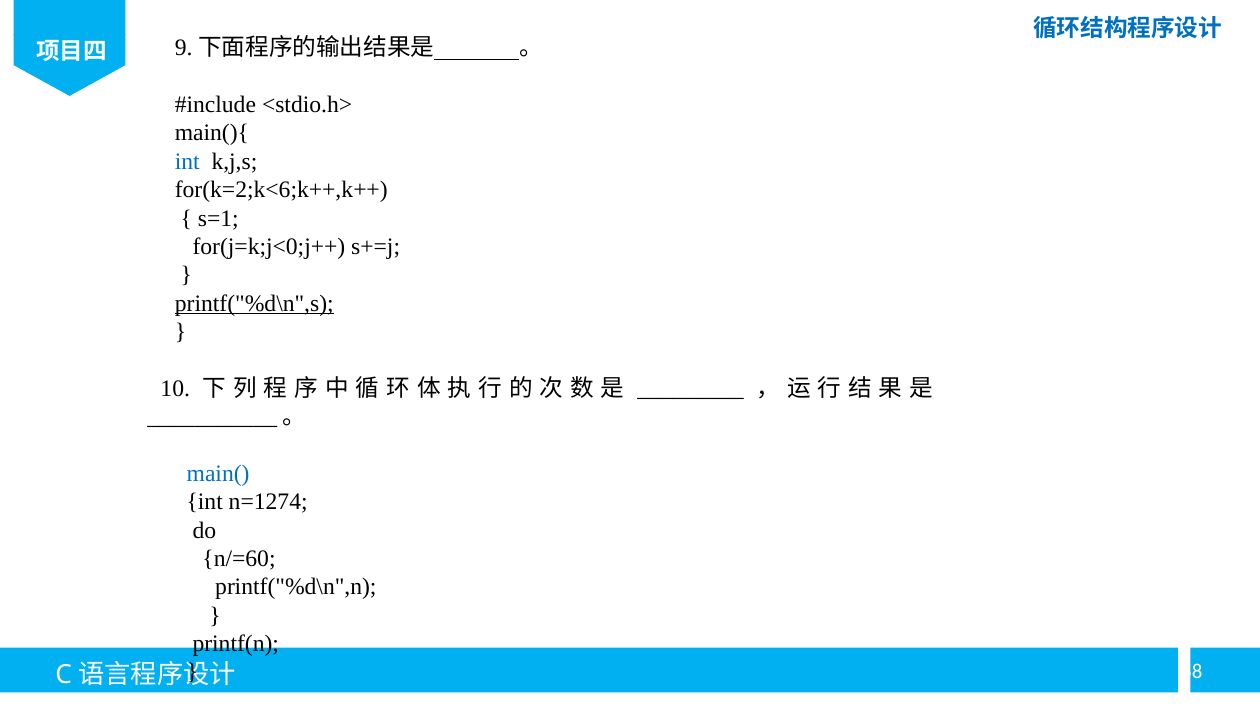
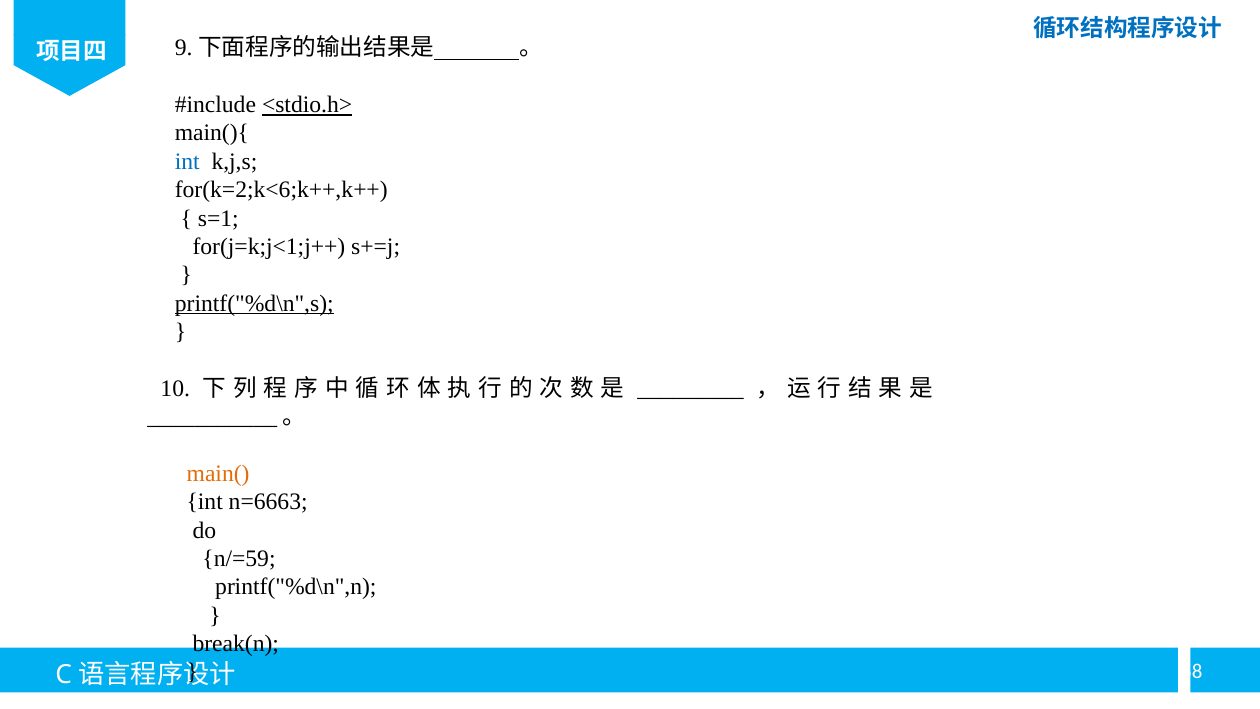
<stdio.h> underline: none -> present (307, 105)
for(j=k;j<0;j++: for(j=k;j<0;j++ -> for(j=k;j<1;j++ (269, 247)
main( colour: blue -> orange (218, 473)
n=1274: n=1274 -> n=6663 (268, 502)
n/=60: n/=60 -> n/=59 (239, 558)
printf(n: printf(n -> break(n (236, 643)
